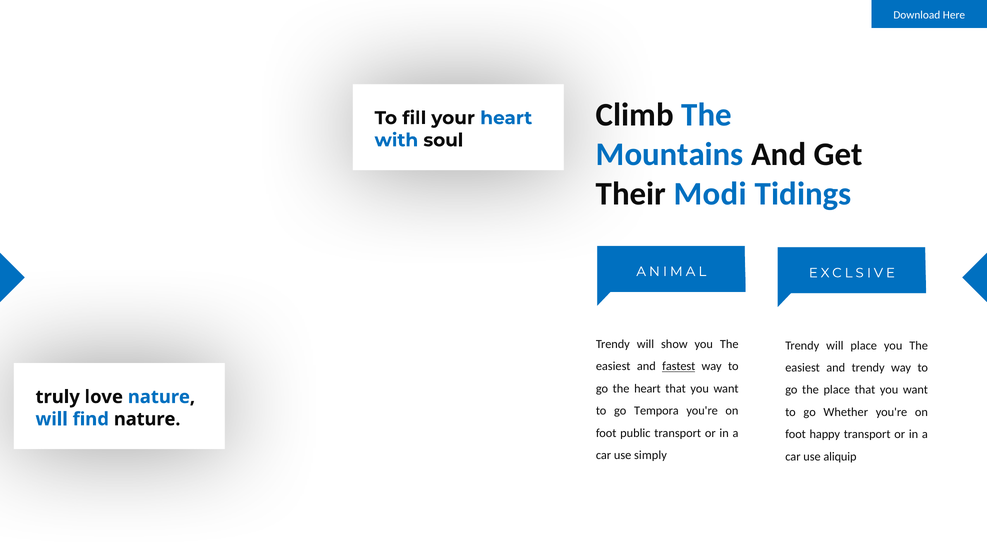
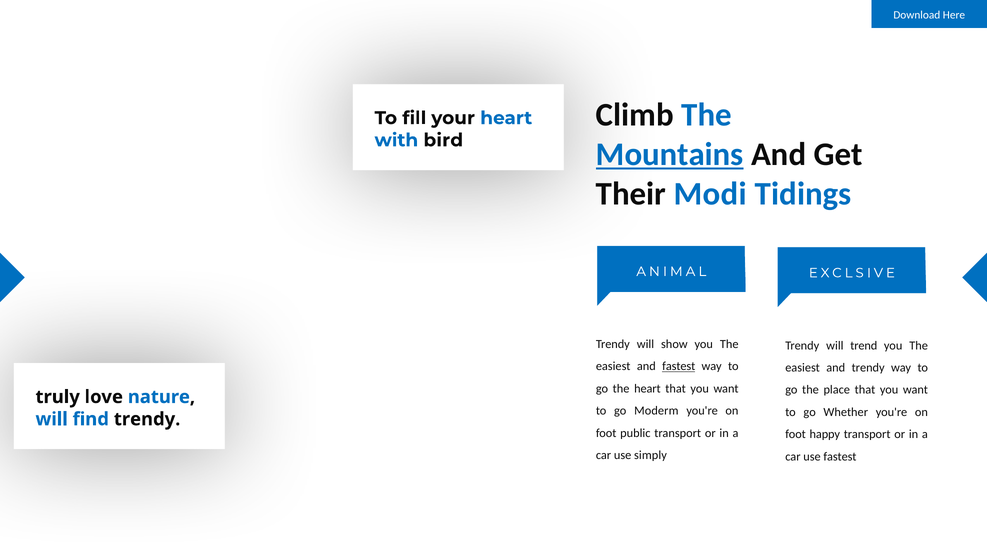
soul: soul -> bird (443, 140)
Mountains underline: none -> present (670, 154)
will place: place -> trend (864, 346)
Tempora: Tempora -> Moderm (656, 411)
find nature: nature -> trendy (147, 419)
use aliquip: aliquip -> fastest (840, 457)
